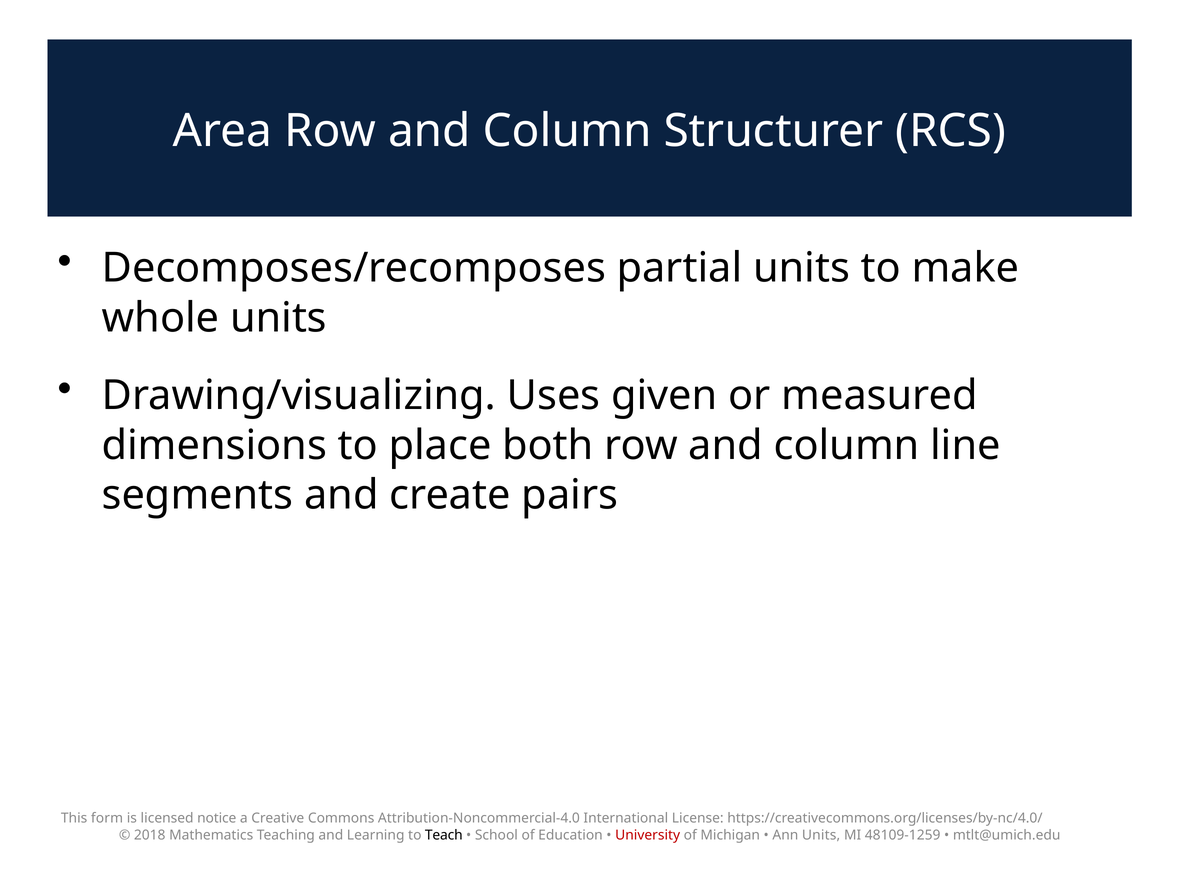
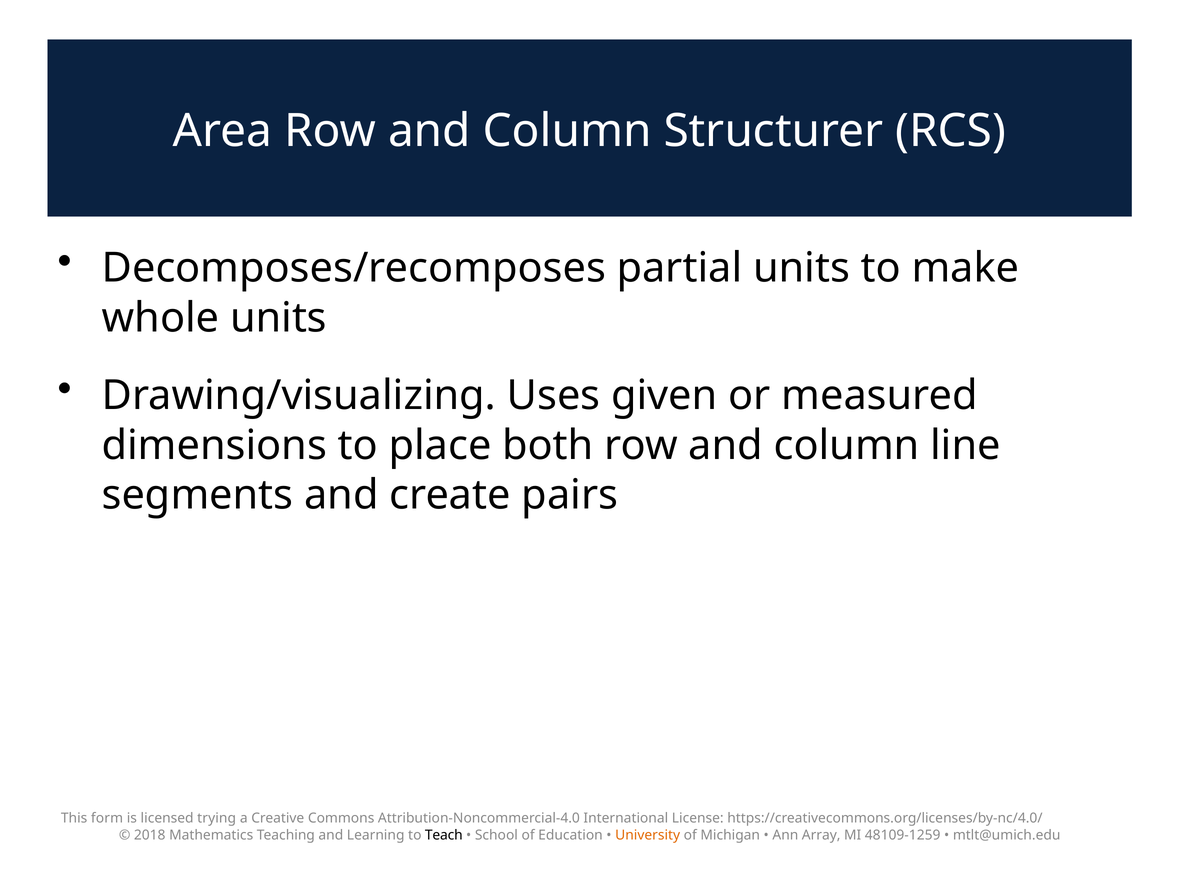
notice: notice -> trying (217, 819)
University colour: red -> orange (648, 835)
Ann Units: Units -> Array (821, 835)
